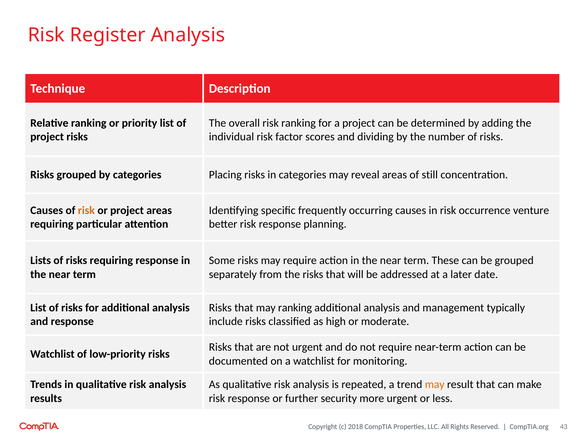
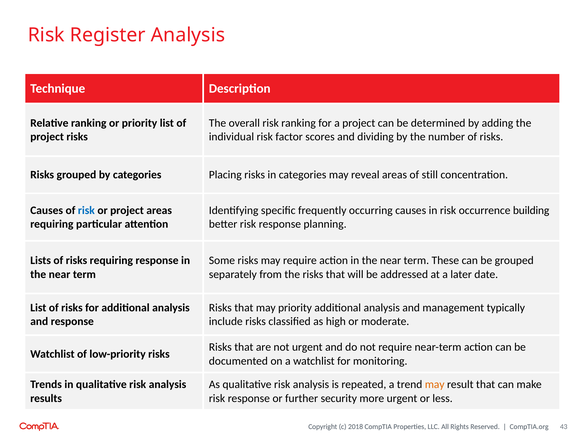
risk colour: orange -> blue (86, 210)
venture: venture -> building (531, 210)
may ranking: ranking -> priority (295, 308)
